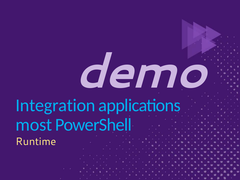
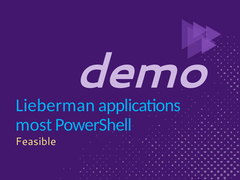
Integration: Integration -> Lieberman (55, 105)
Runtime: Runtime -> Feasible (36, 141)
